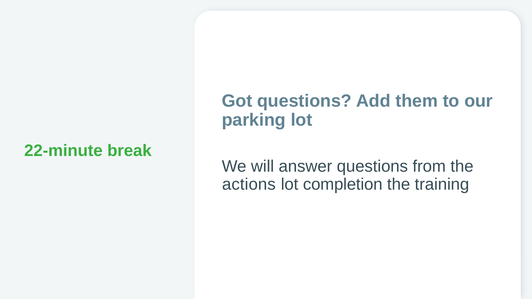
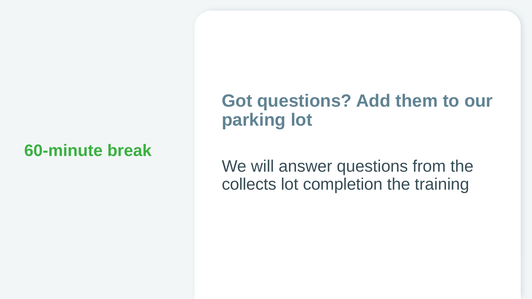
22-minute: 22-minute -> 60-minute (63, 151)
actions: actions -> collects (249, 185)
